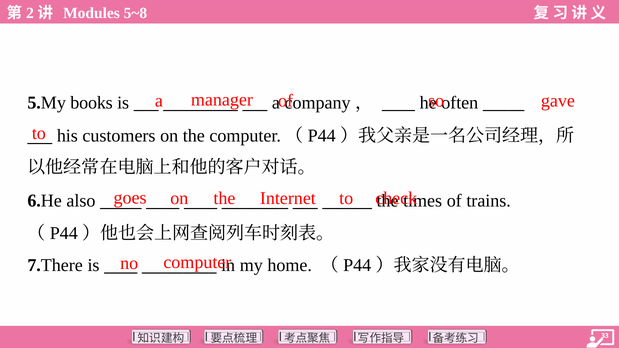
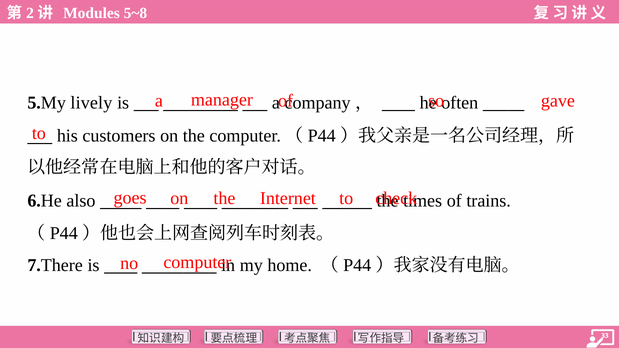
books: books -> lively (91, 103)
